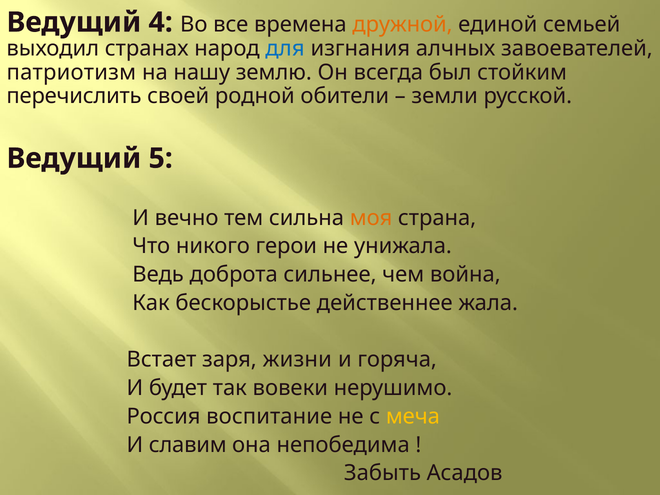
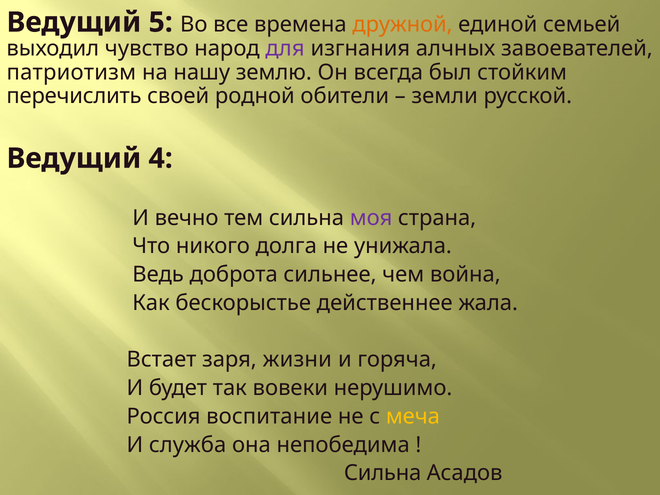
4: 4 -> 5 (161, 22)
странах: странах -> чувство (147, 49)
для colour: blue -> purple (285, 49)
5: 5 -> 4 (161, 158)
моя colour: orange -> purple (371, 218)
герои: герои -> долга (286, 246)
славим: славим -> служба (188, 445)
Забыть: Забыть -> Сильна (383, 473)
